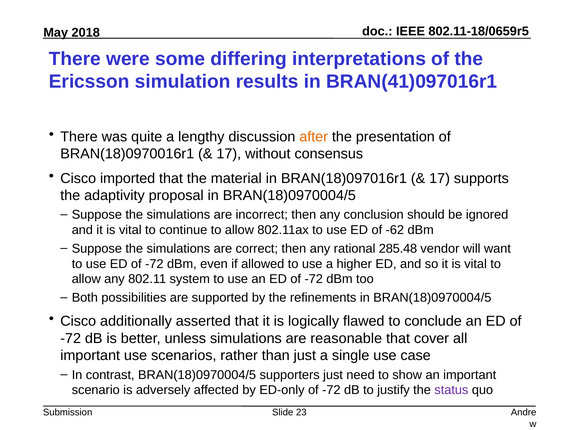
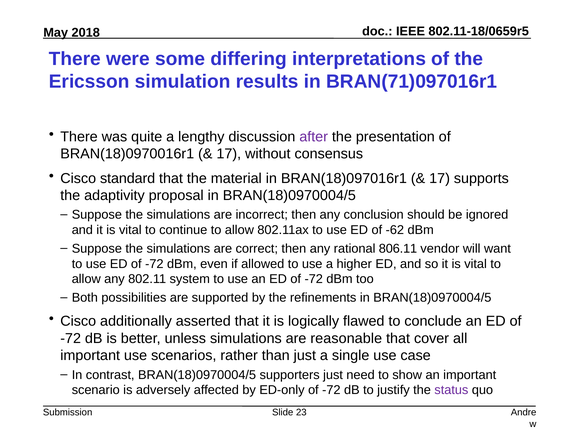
BRAN(41)097016r1: BRAN(41)097016r1 -> BRAN(71)097016r1 (412, 82)
after colour: orange -> purple (314, 137)
imported: imported -> standard (128, 178)
285.48: 285.48 -> 806.11 (398, 249)
